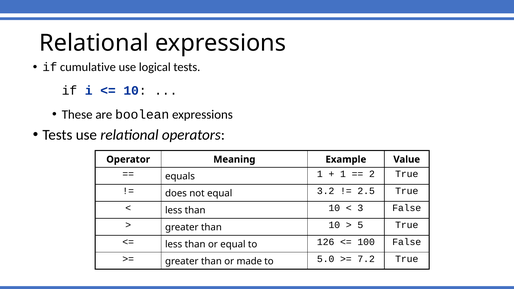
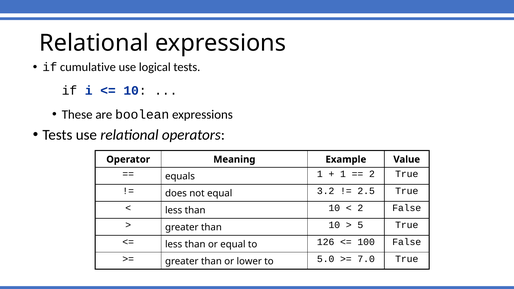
3: 3 -> 2 (360, 208)
made: made -> lower (249, 261)
7.2: 7.2 -> 7.0 (366, 259)
